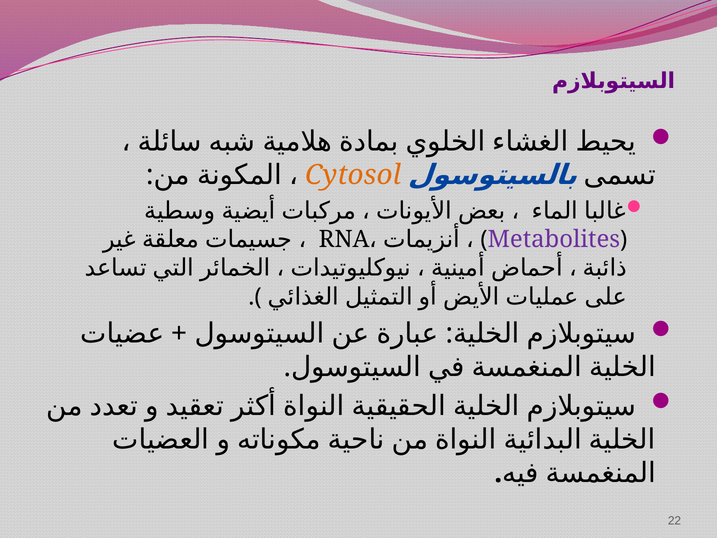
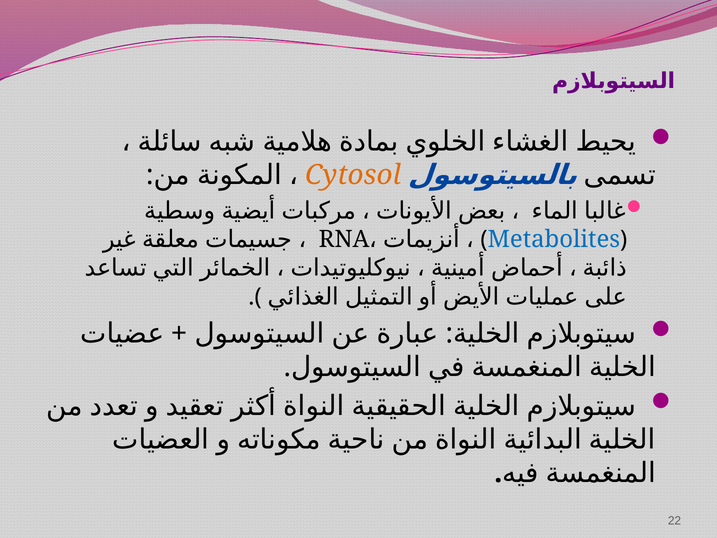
Metabolites colour: purple -> blue (554, 239)
